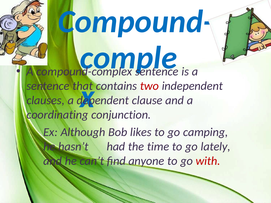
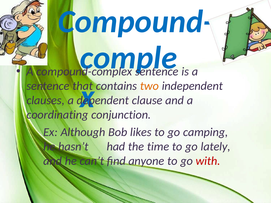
two colour: red -> orange (149, 86)
